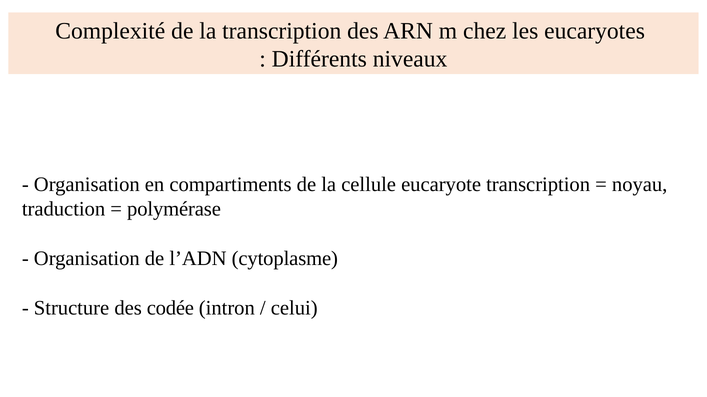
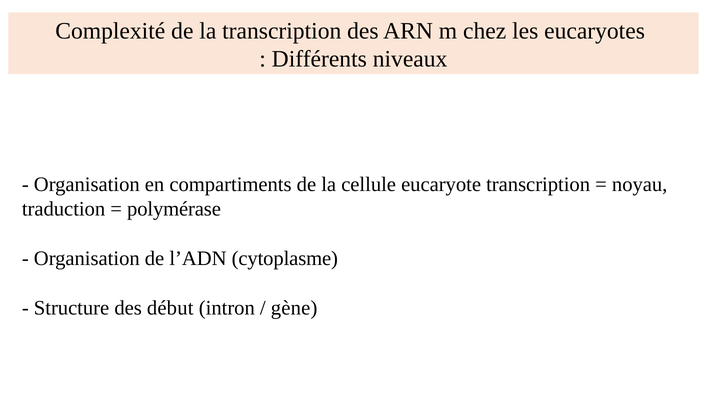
codée: codée -> début (170, 308)
celui: celui -> gène (294, 308)
